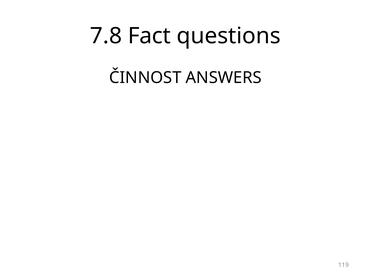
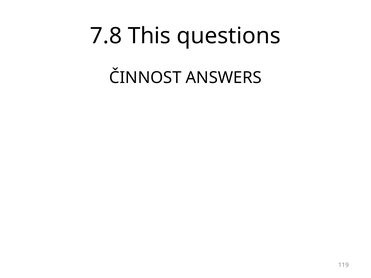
Fact: Fact -> This (149, 36)
